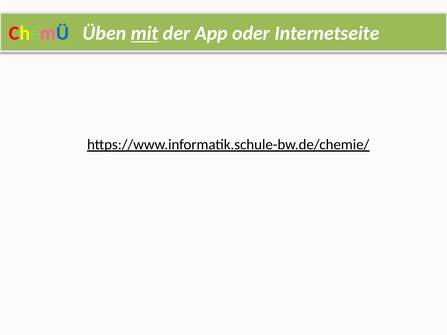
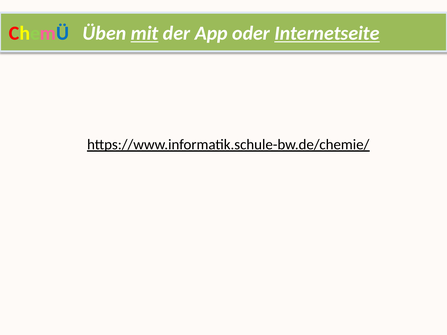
Internetseite underline: none -> present (327, 33)
